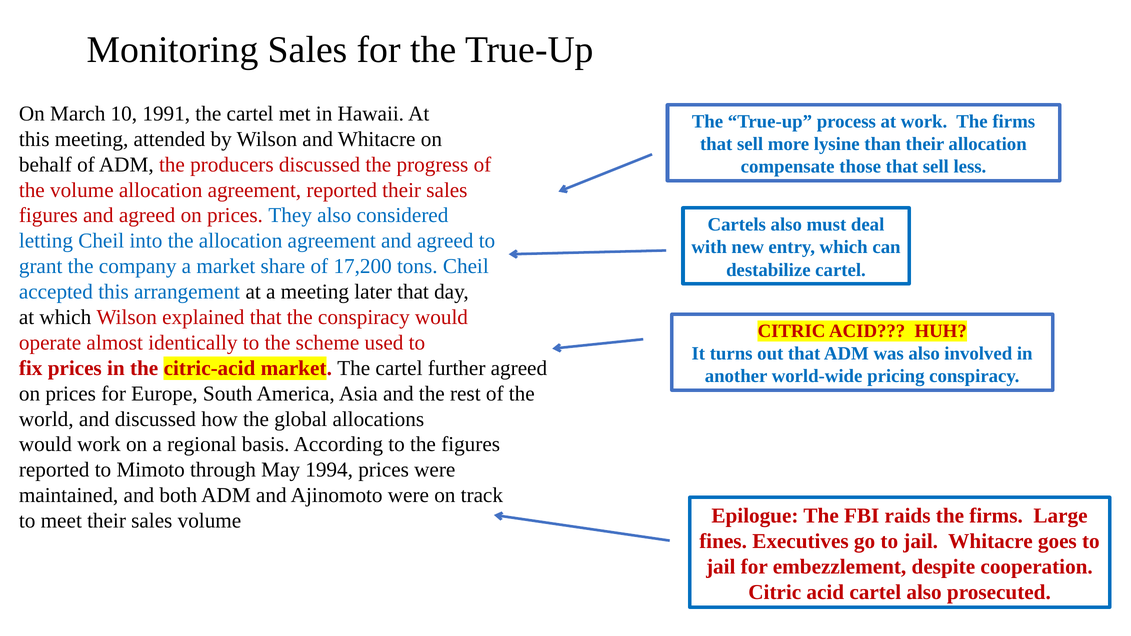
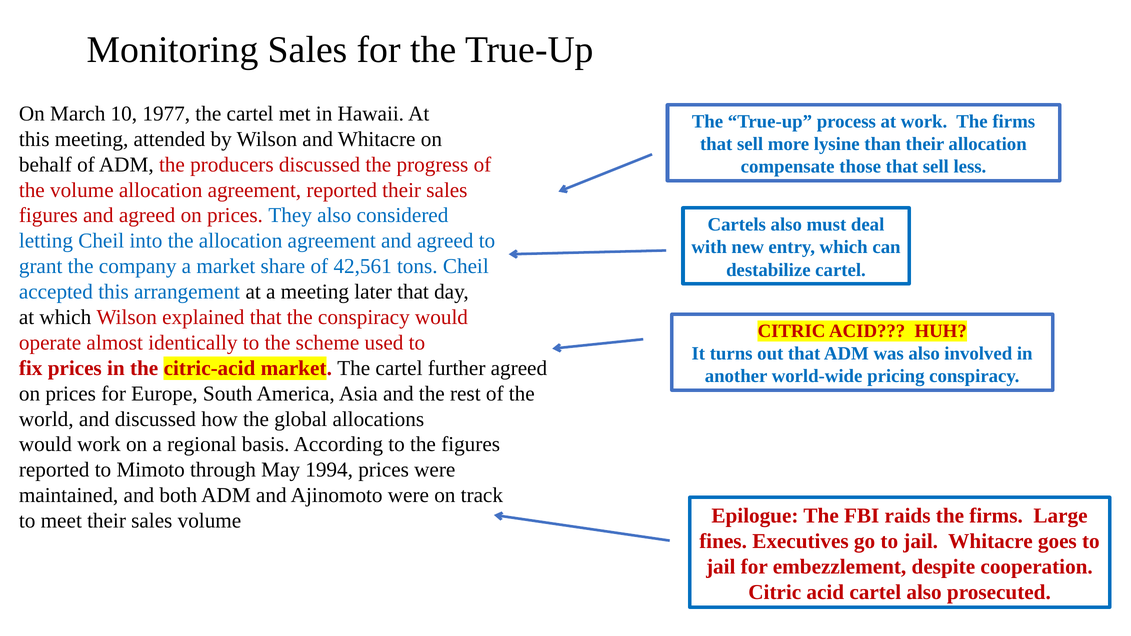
1991: 1991 -> 1977 (166, 114)
17,200: 17,200 -> 42,561 (363, 266)
